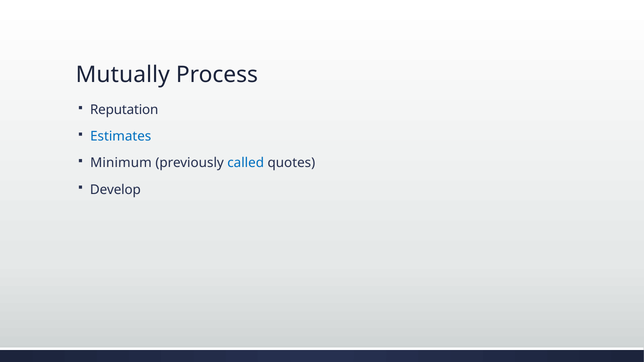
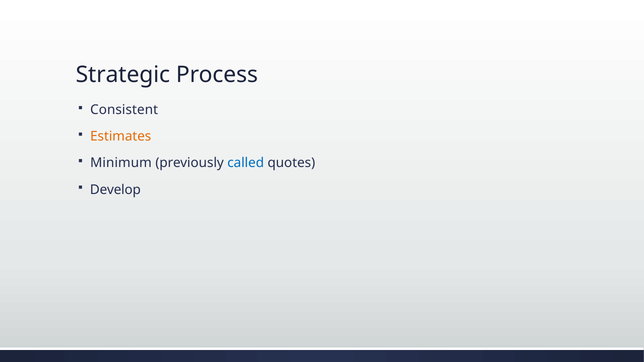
Mutually: Mutually -> Strategic (123, 75)
Reputation: Reputation -> Consistent (124, 110)
Estimates colour: blue -> orange (121, 137)
